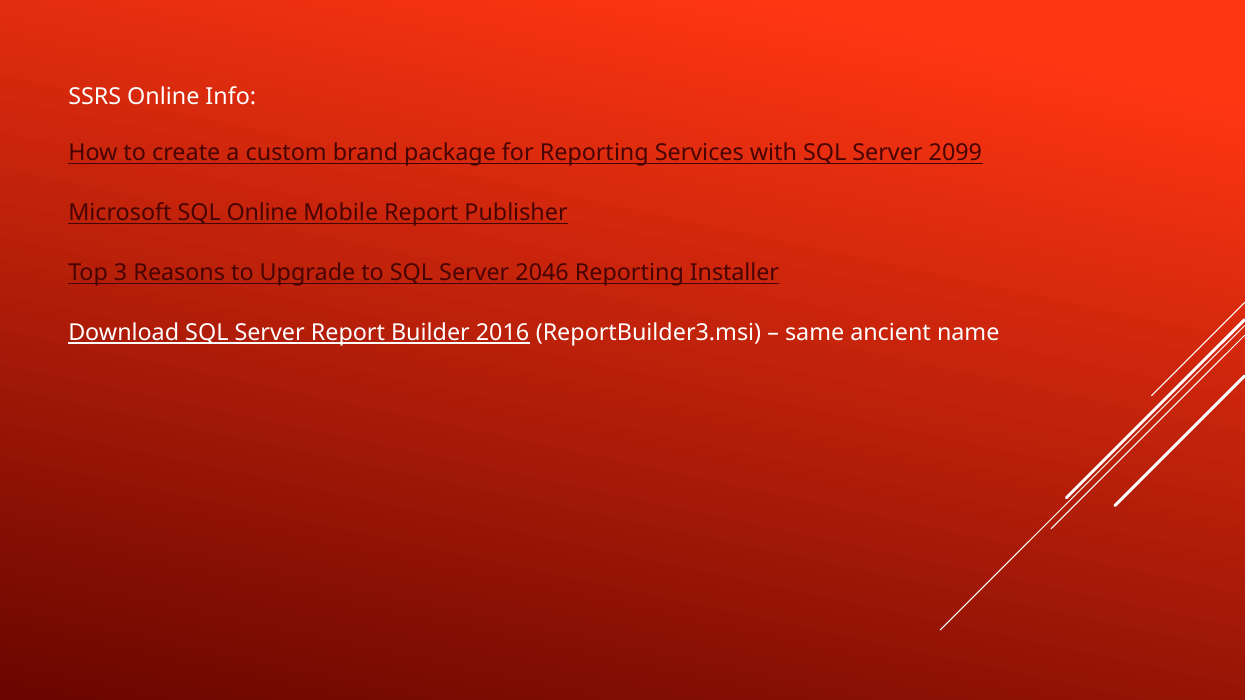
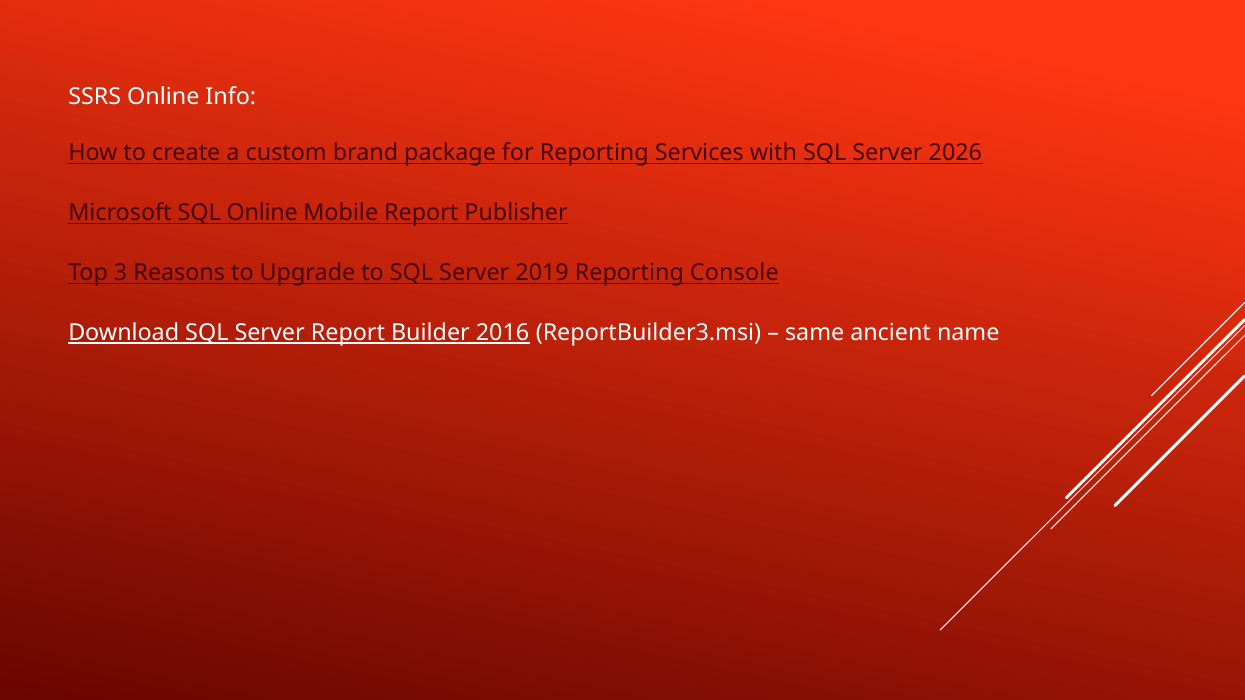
2099: 2099 -> 2026 (955, 153)
2046: 2046 -> 2019 (542, 273)
Installer: Installer -> Console (734, 273)
